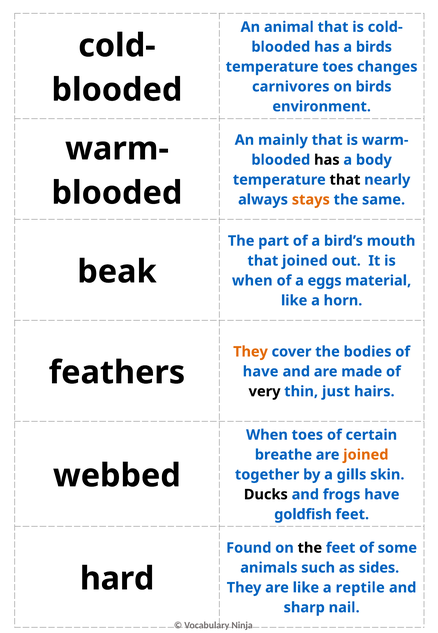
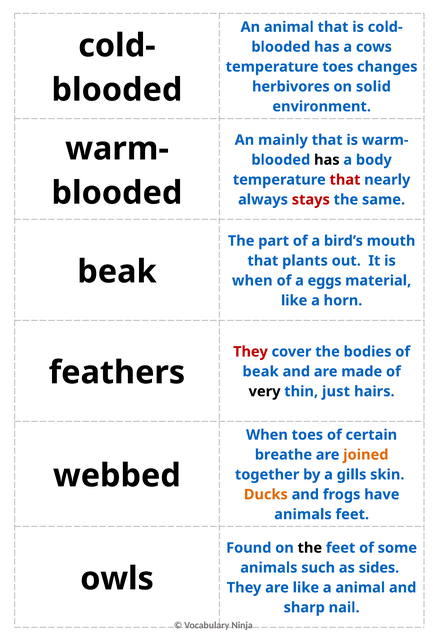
a birds: birds -> cows (374, 47)
carnivores: carnivores -> herbivores (291, 87)
on birds: birds -> solid (373, 87)
that colour: black -> red (345, 180)
stays colour: orange -> red (311, 200)
that joined: joined -> plants (305, 261)
They colour: orange -> red (250, 352)
have: have -> beak (261, 371)
Ducks colour: black -> orange (266, 494)
goldfish: goldfish -> animals (303, 514)
hard: hard -> owls (117, 578)
a reptile: reptile -> animal (360, 587)
